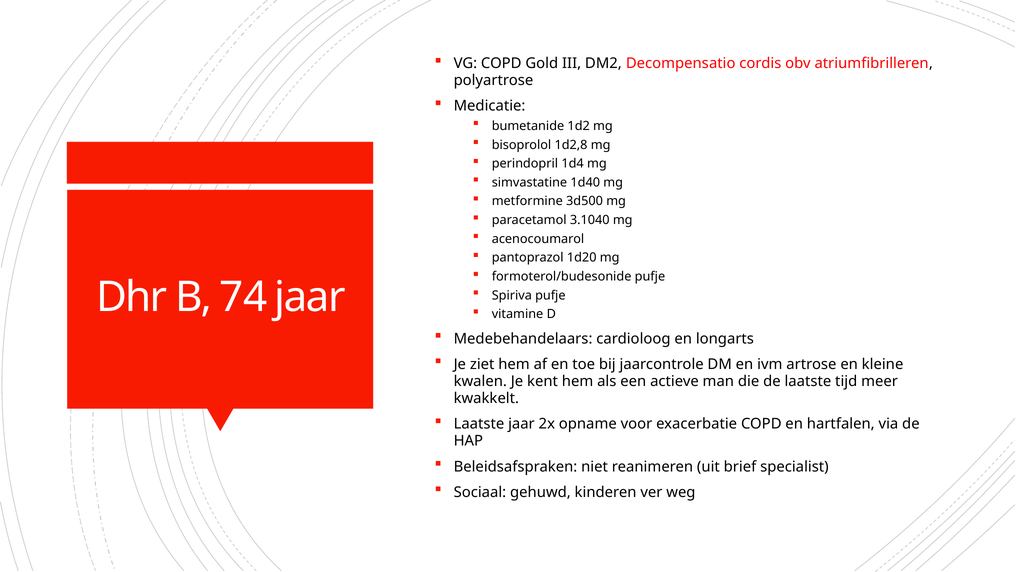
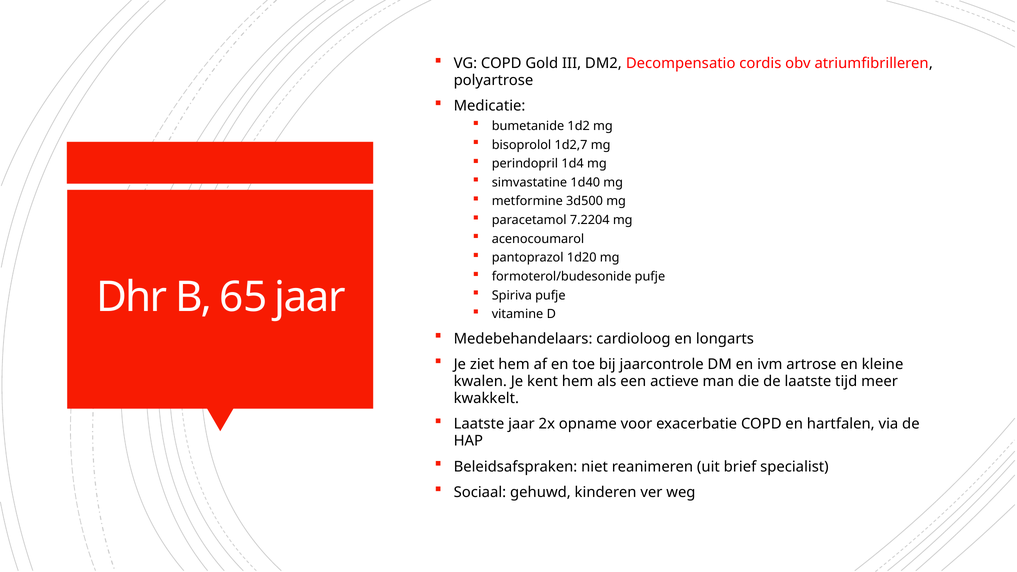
1d2,8: 1d2,8 -> 1d2,7 (571, 145)
3.1040: 3.1040 -> 7.2204 (590, 220)
74: 74 -> 65 (243, 297)
